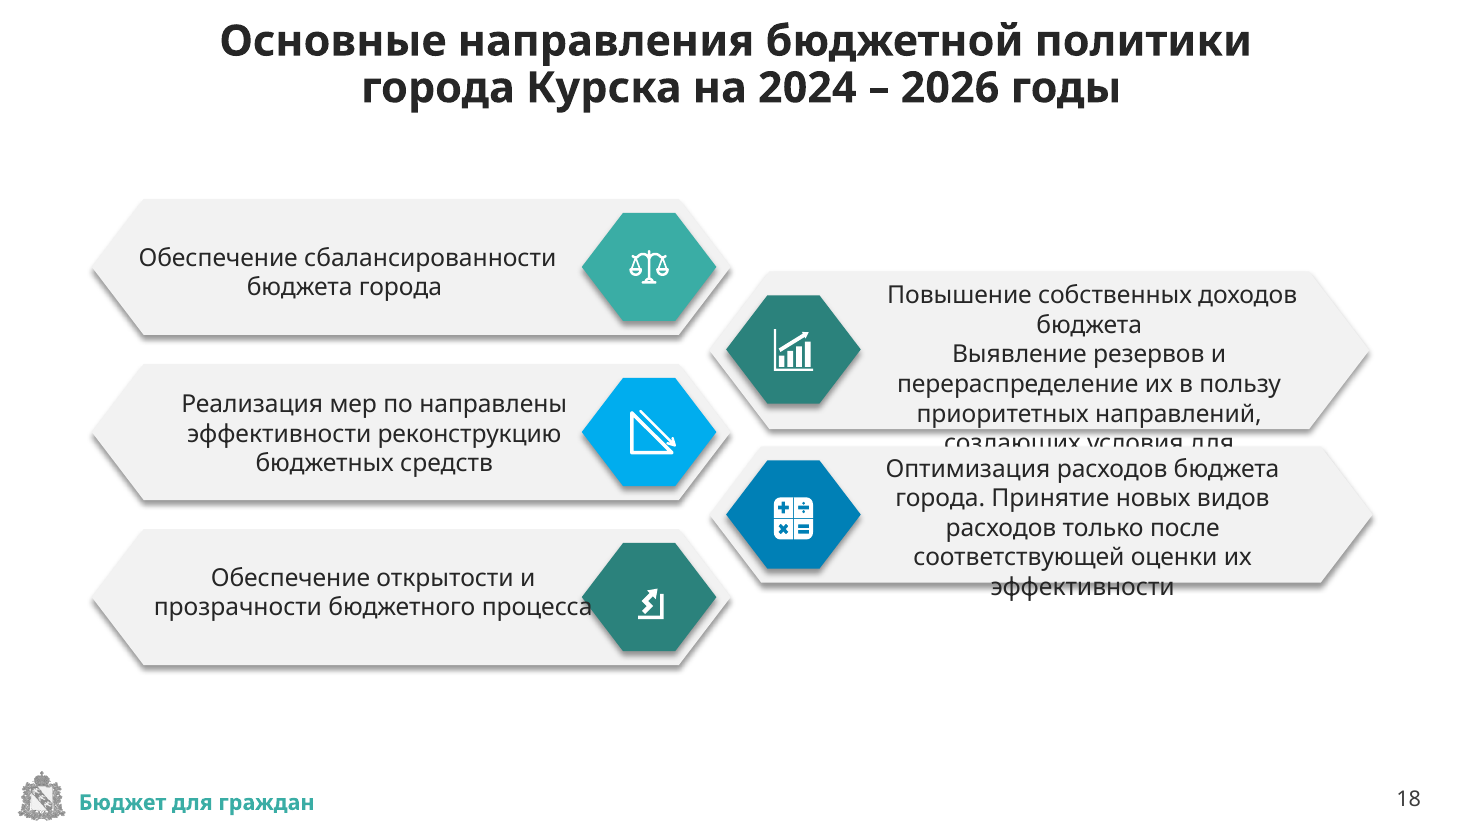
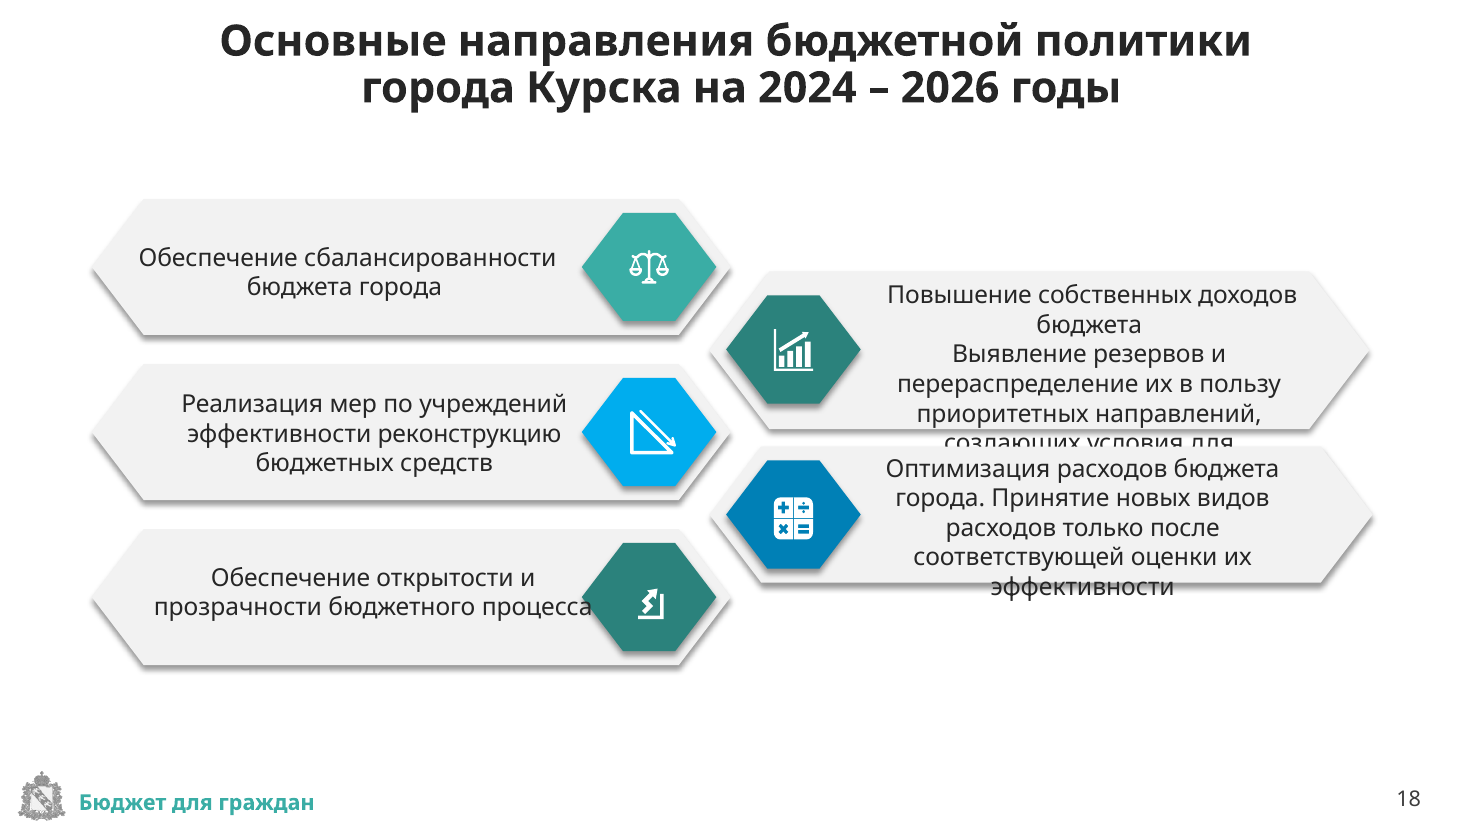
направлены: направлены -> учреждений (493, 404)
